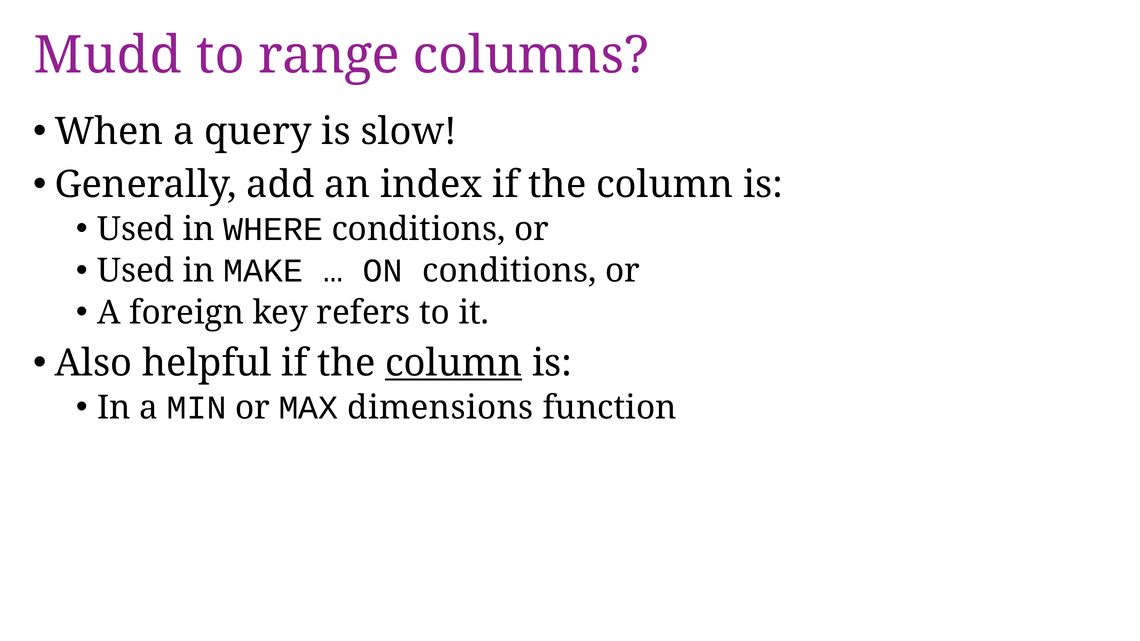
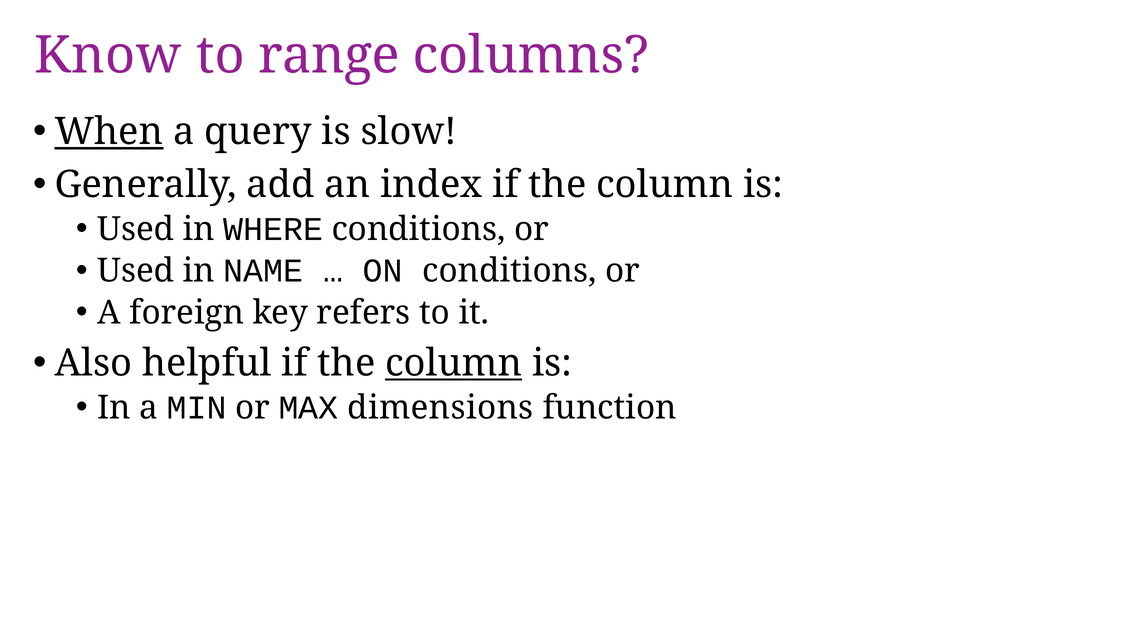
Mudd: Mudd -> Know (108, 55)
When underline: none -> present (109, 132)
MAKE: MAKE -> NAME (263, 271)
